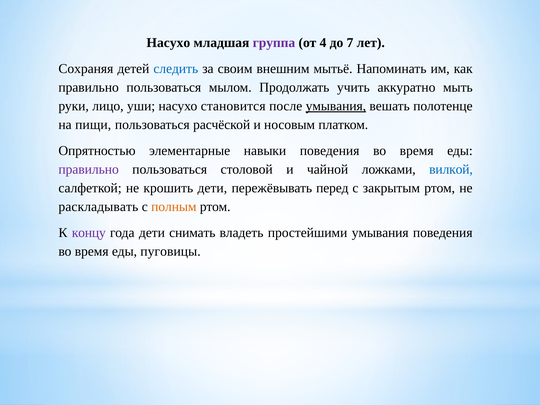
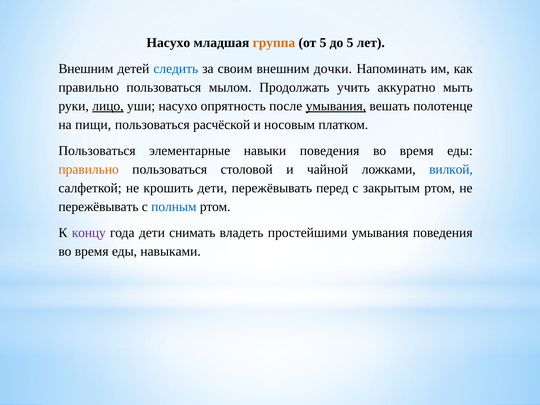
группа colour: purple -> orange (274, 43)
от 4: 4 -> 5 (323, 43)
до 7: 7 -> 5 (350, 43)
Сохраняя: Сохраняя -> Внешним (86, 69)
мытьё: мытьё -> дочки (333, 69)
лицо underline: none -> present (108, 106)
становится: становится -> опрятность (233, 106)
Опрятностью: Опрятностью -> Пользоваться (97, 151)
правильно colour: purple -> orange (89, 169)
раскладывать: раскладывать -> пережёвывать (98, 207)
полным colour: orange -> blue (174, 207)
пуговицы: пуговицы -> навыками (171, 251)
